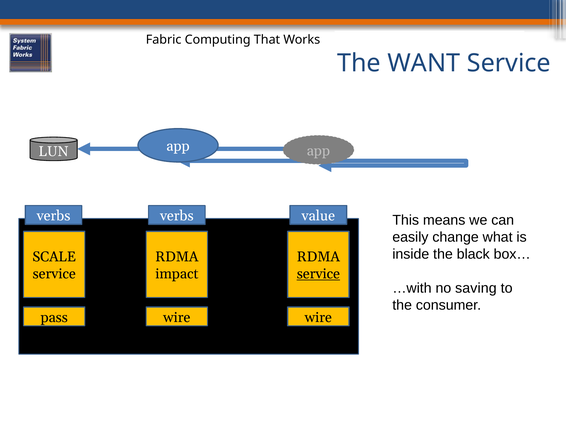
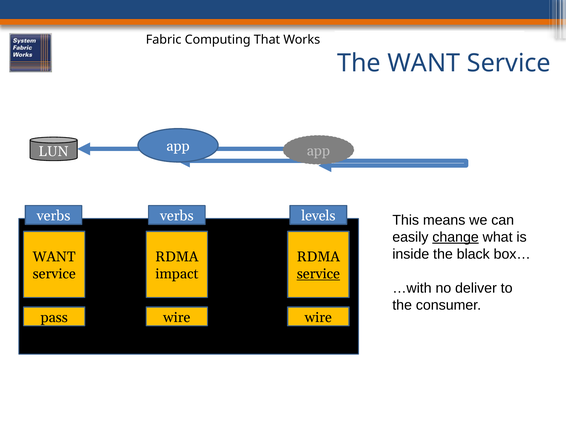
value: value -> levels (318, 216)
change underline: none -> present (456, 237)
SCALE: SCALE -> WANT (54, 257)
saving: saving -> deliver (476, 288)
